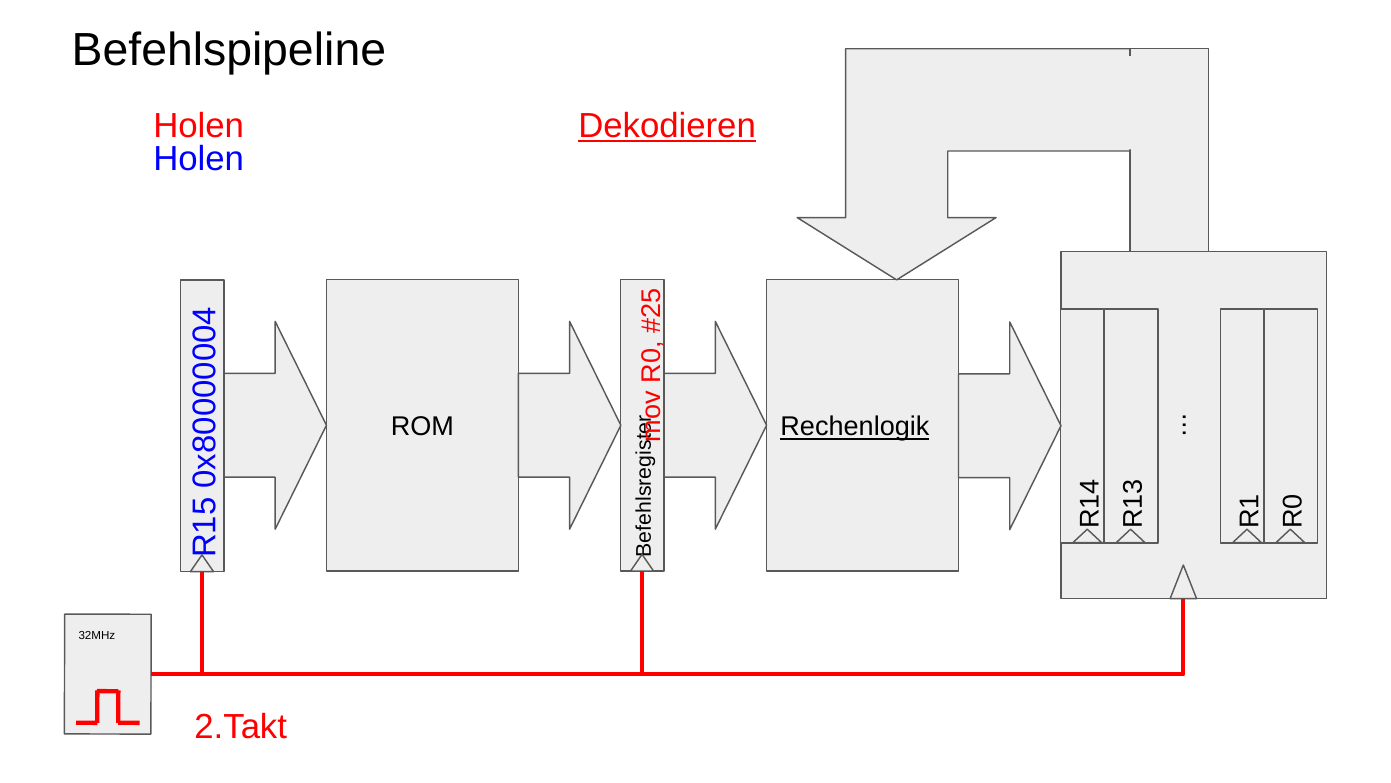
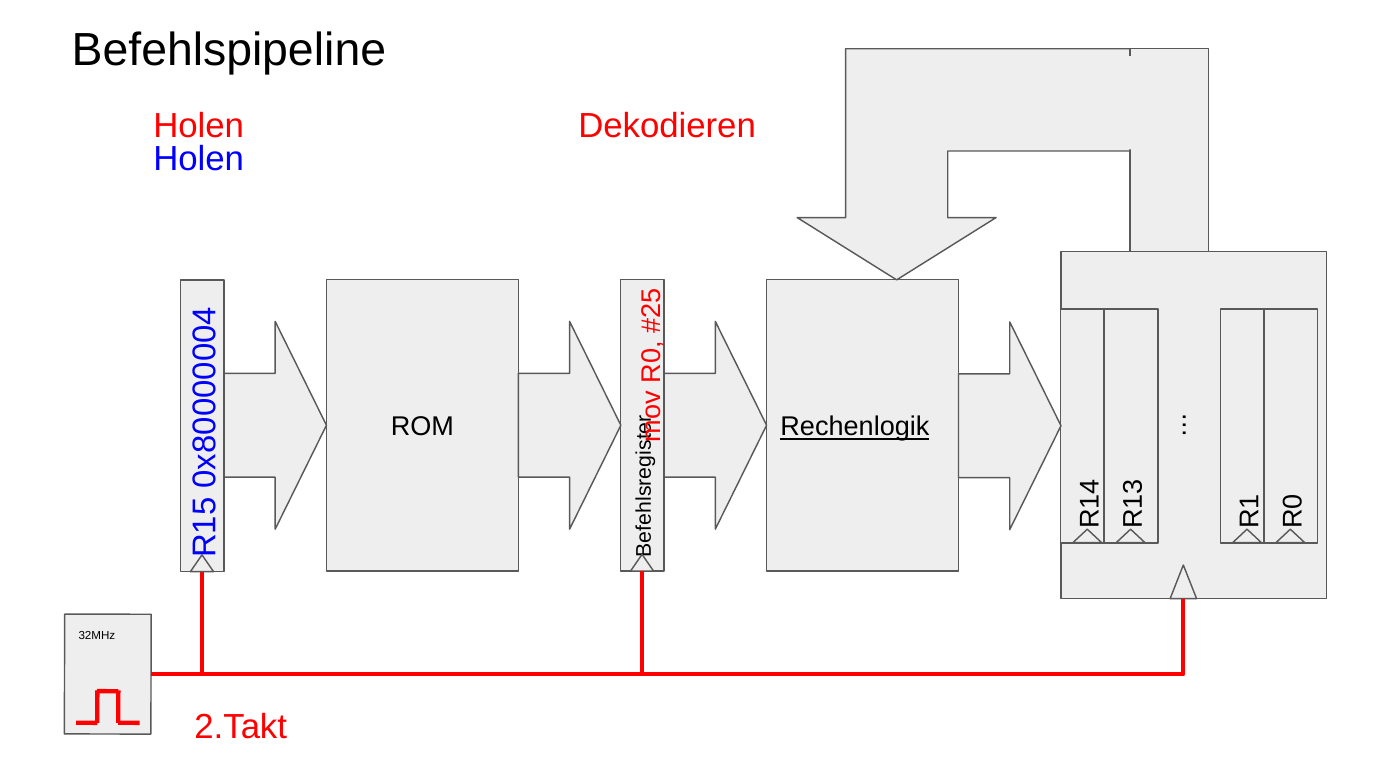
Dekodieren underline: present -> none (667, 126)
